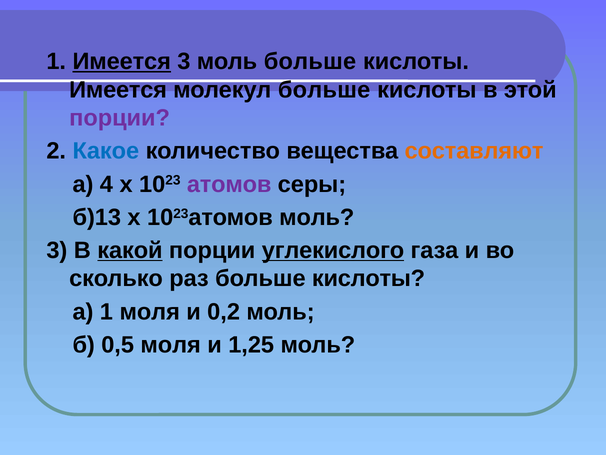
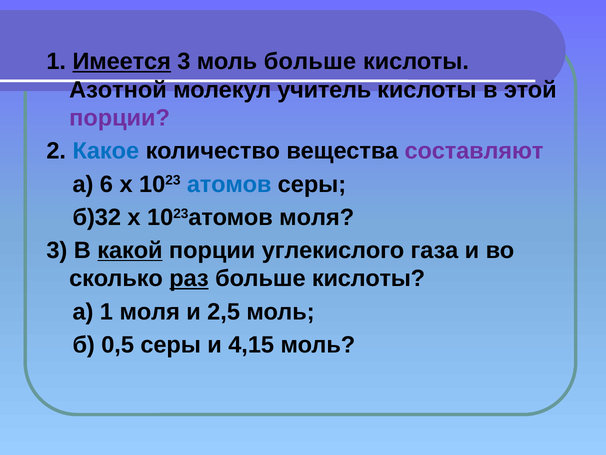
Имеется: Имеется -> Азотной (118, 90)
молекул больше: больше -> учитель (324, 90)
составляют colour: orange -> purple (474, 151)
4: 4 -> 6 (106, 184)
атомов colour: purple -> blue (229, 184)
б)13: б)13 -> б)32 (97, 217)
1023атомов моль: моль -> моля (317, 217)
углекислого underline: present -> none (333, 250)
раз underline: none -> present (189, 278)
0,2: 0,2 -> 2,5 (224, 311)
0,5 моля: моля -> серы (171, 344)
1,25: 1,25 -> 4,15 (251, 344)
